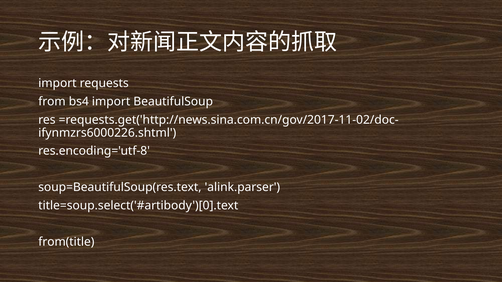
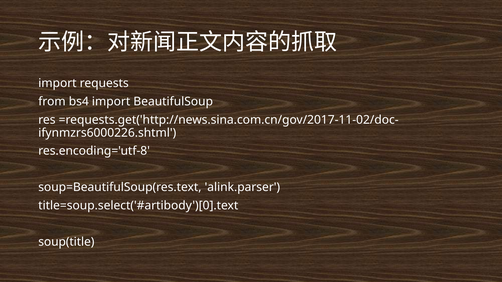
from(title: from(title -> soup(title (66, 242)
